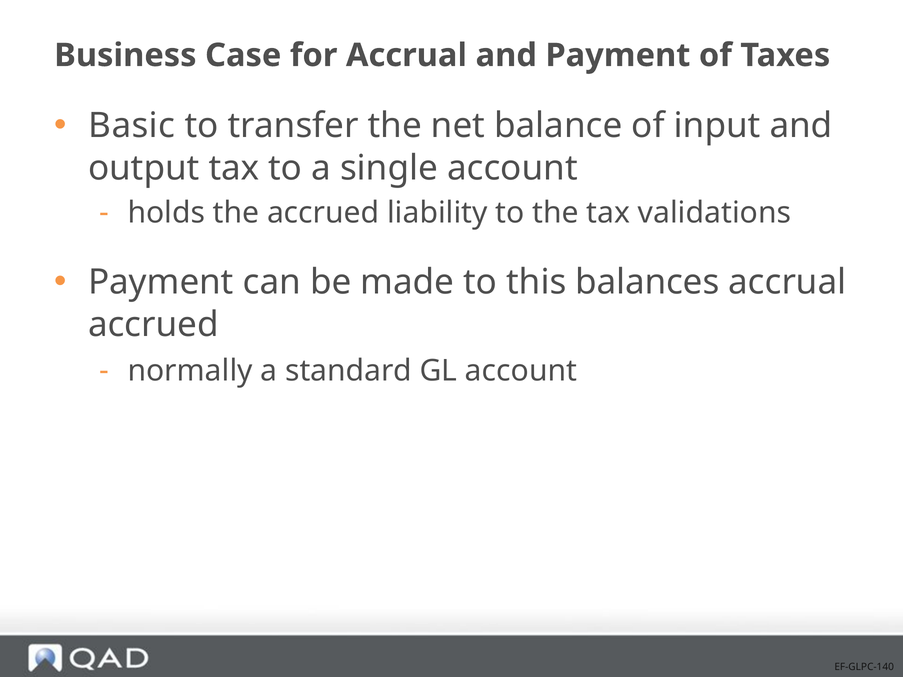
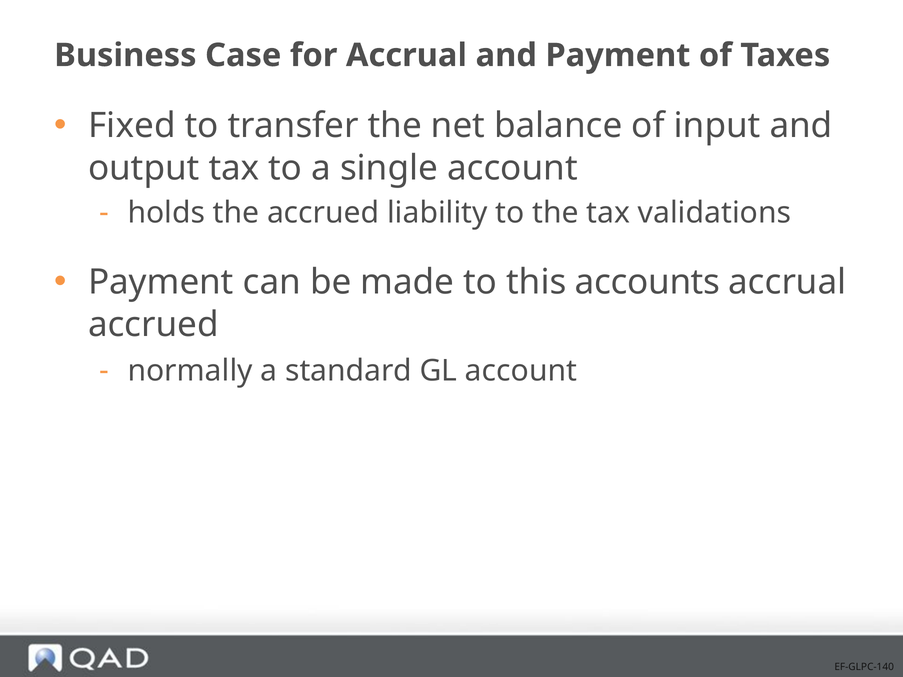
Basic: Basic -> Fixed (132, 126)
balances: balances -> accounts (648, 282)
